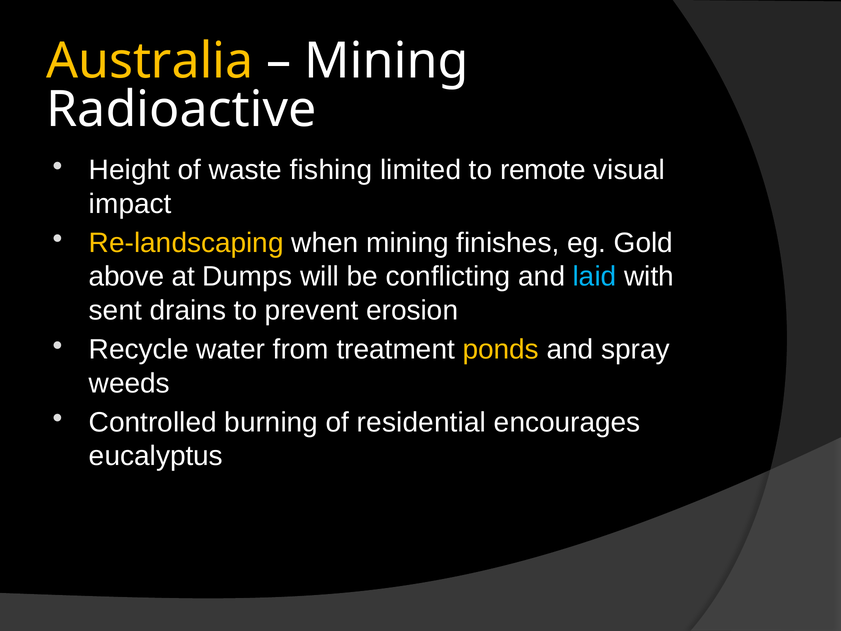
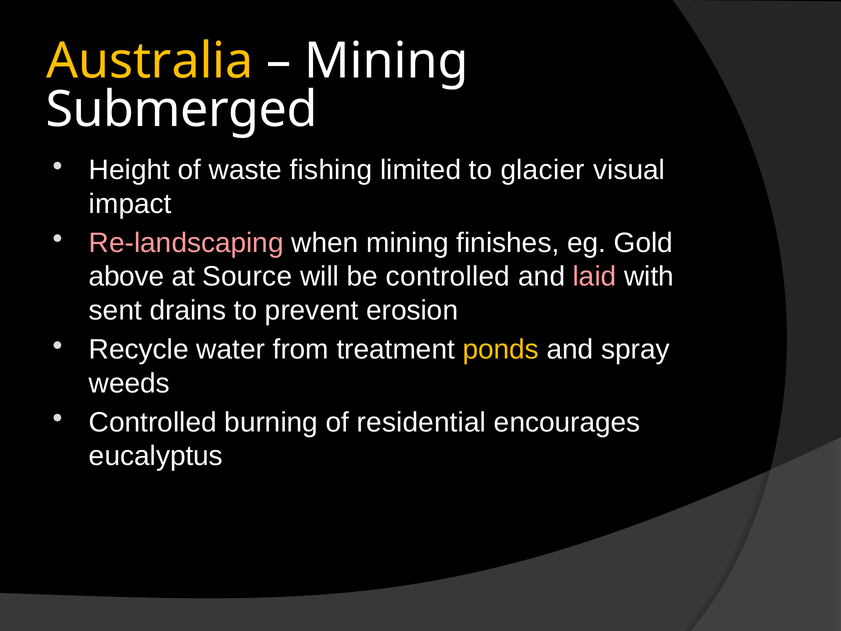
Radioactive: Radioactive -> Submerged (182, 109)
remote: remote -> glacier (543, 170)
Re-landscaping colour: yellow -> pink (186, 243)
Dumps: Dumps -> Source (247, 277)
be conflicting: conflicting -> controlled (448, 277)
laid colour: light blue -> pink (595, 277)
